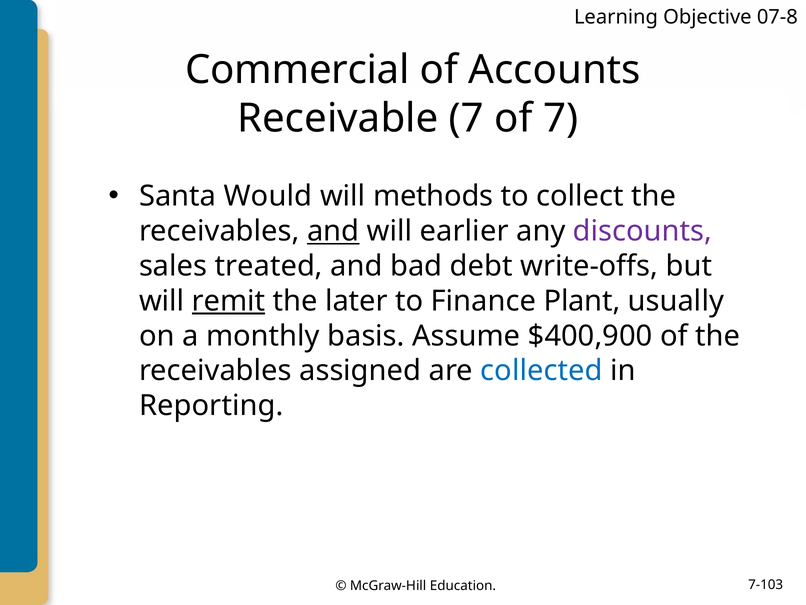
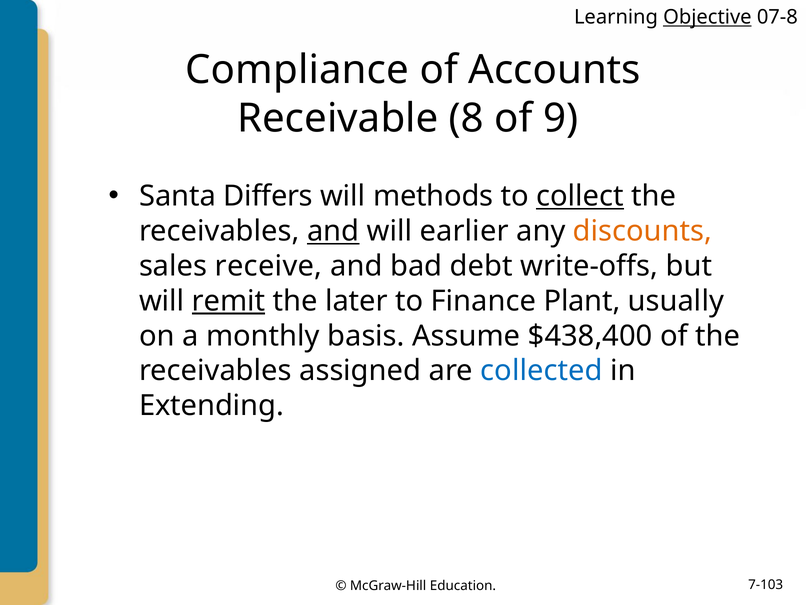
Objective underline: none -> present (707, 17)
Commercial: Commercial -> Compliance (297, 70)
Receivable 7: 7 -> 8 (466, 118)
of 7: 7 -> 9 (561, 118)
Would: Would -> Differs (268, 196)
collect underline: none -> present (580, 196)
discounts colour: purple -> orange (643, 231)
treated: treated -> receive (269, 266)
$400,900: $400,900 -> $438,400 (590, 336)
Reporting: Reporting -> Extending (211, 405)
